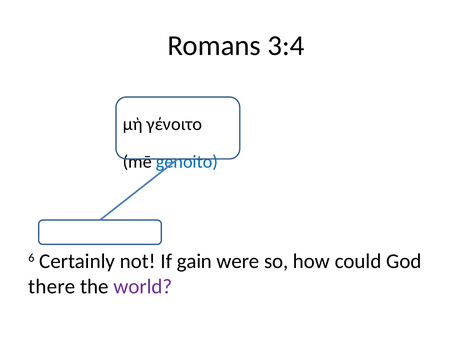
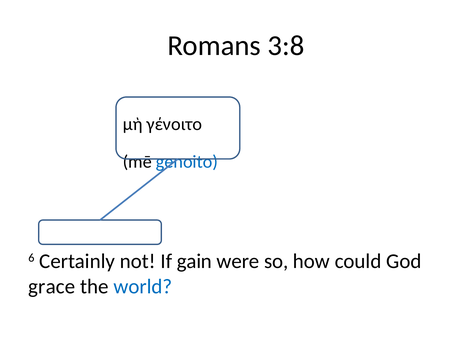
3:4: 3:4 -> 3:8 (286, 46)
there: there -> grace (52, 286)
world colour: purple -> blue (143, 286)
